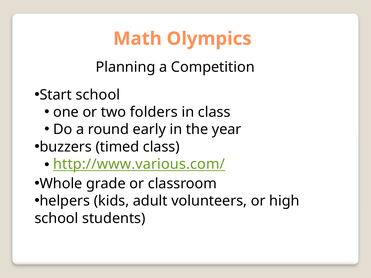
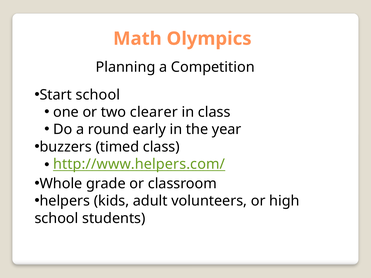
folders: folders -> clearer (154, 112)
http://www.various.com/: http://www.various.com/ -> http://www.helpers.com/ (139, 164)
